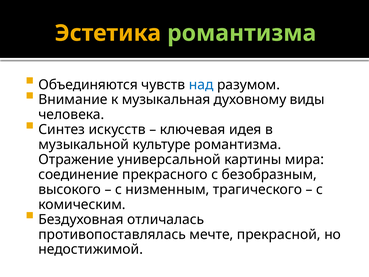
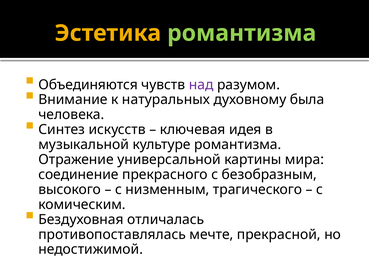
над colour: blue -> purple (201, 85)
музыкальная: музыкальная -> натуральных (166, 100)
виды: виды -> была (307, 100)
